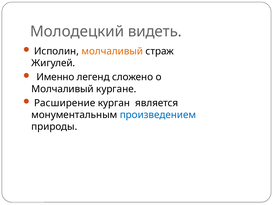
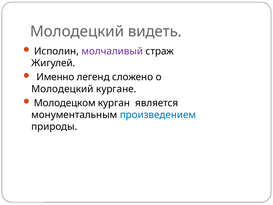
молчаливый colour: orange -> purple (112, 51)
Молчаливый: Молчаливый -> Молодецкий (62, 89)
Расширение: Расширение -> Молодецком (65, 103)
